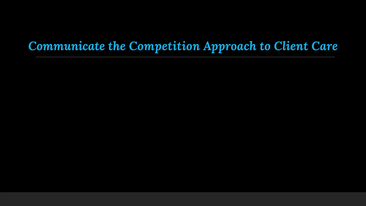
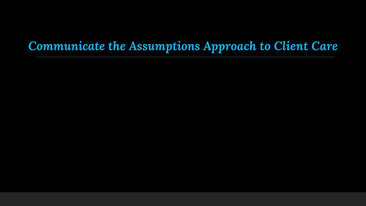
Competition: Competition -> Assumptions (165, 46)
